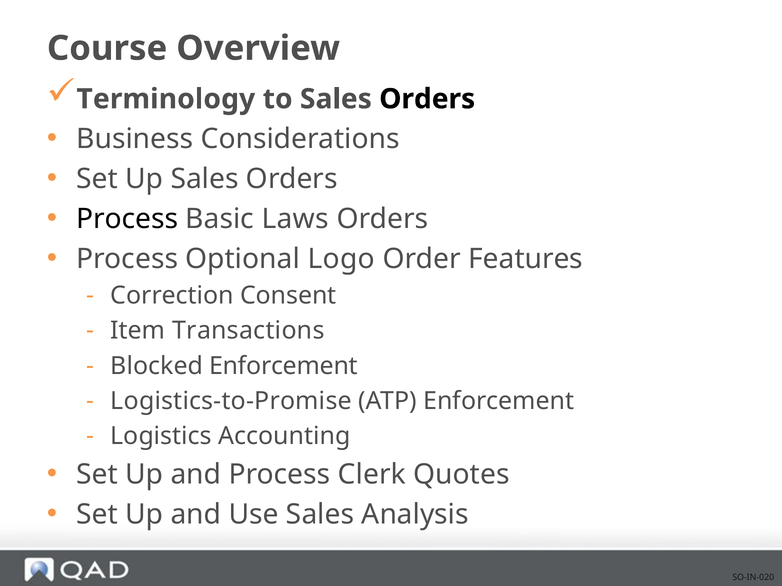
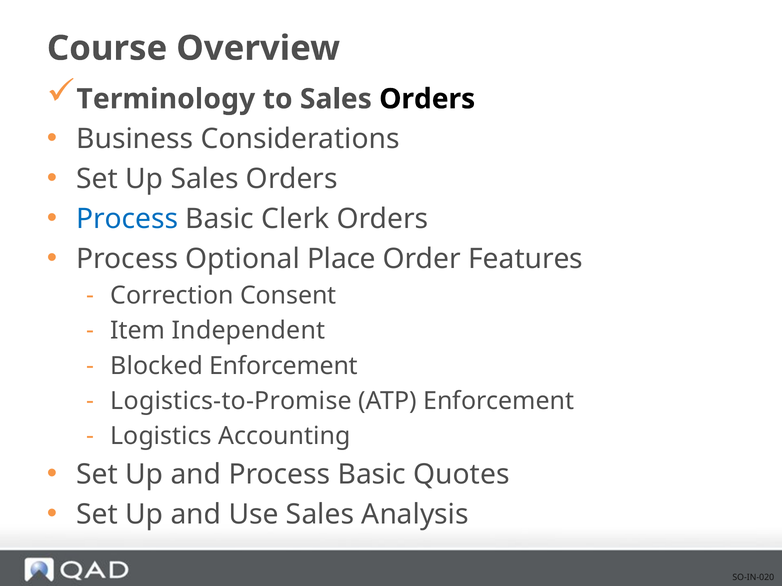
Process colour: black -> blue (127, 219)
Laws: Laws -> Clerk (295, 219)
Logo: Logo -> Place (341, 259)
Transactions: Transactions -> Independent (249, 331)
and Process Clerk: Clerk -> Basic (372, 475)
